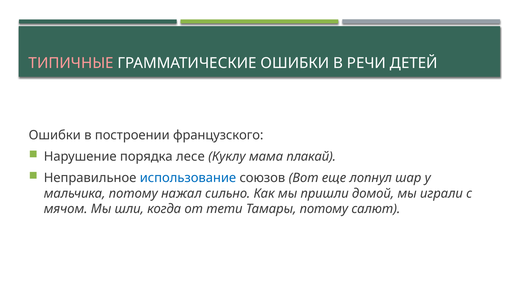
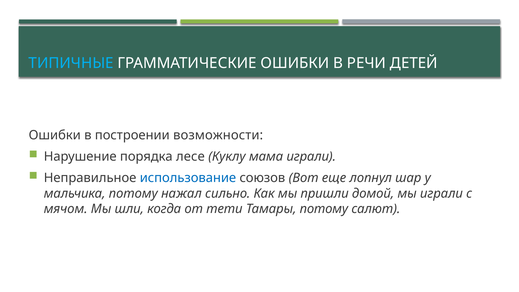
ТИПИЧНЫЕ colour: pink -> light blue (71, 63)
французского: французского -> возможности (218, 135)
мама плакай: плакай -> играли (311, 156)
